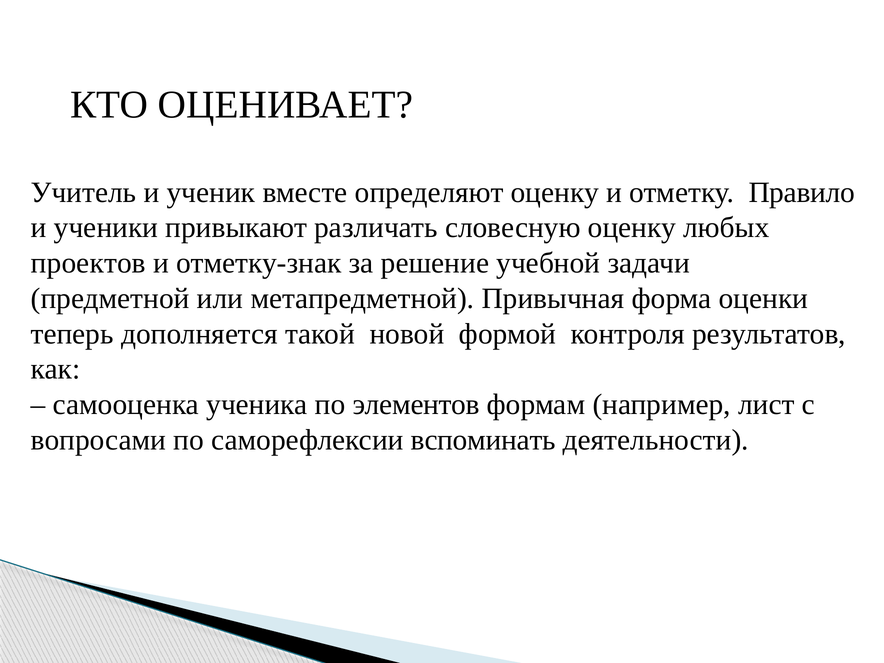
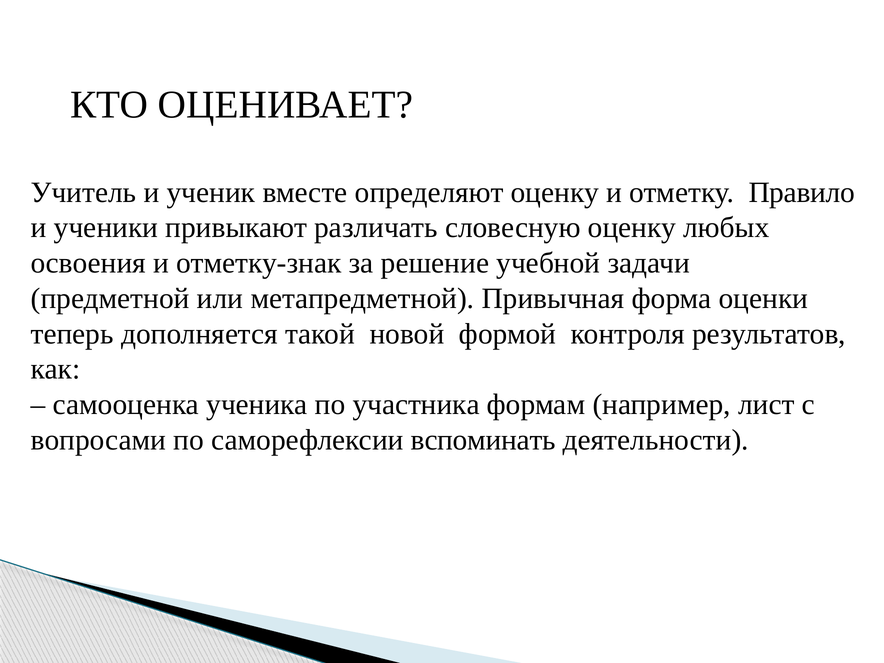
проектов: проектов -> освоения (88, 263)
элементов: элементов -> участника (416, 405)
